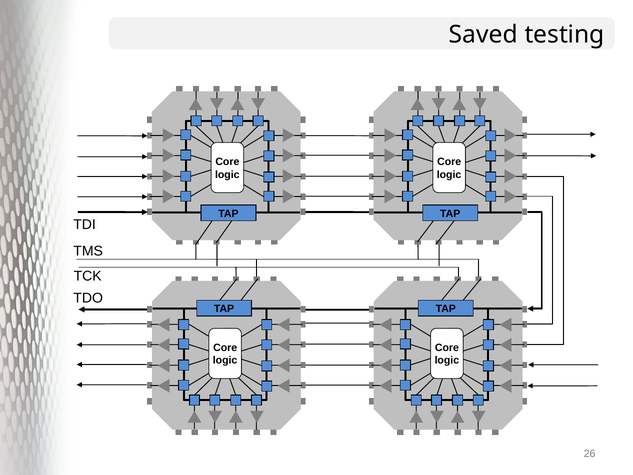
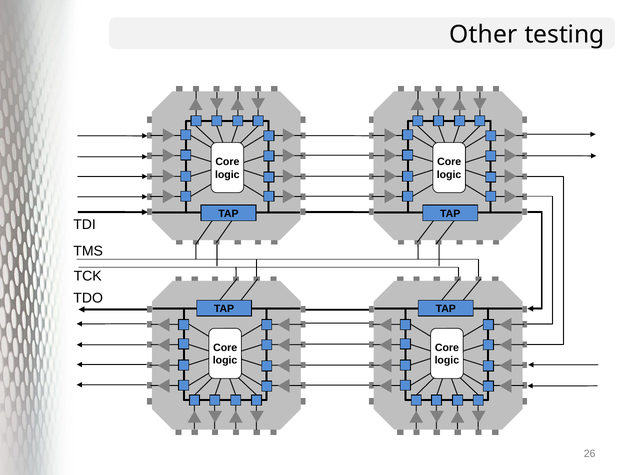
Saved: Saved -> Other (483, 35)
